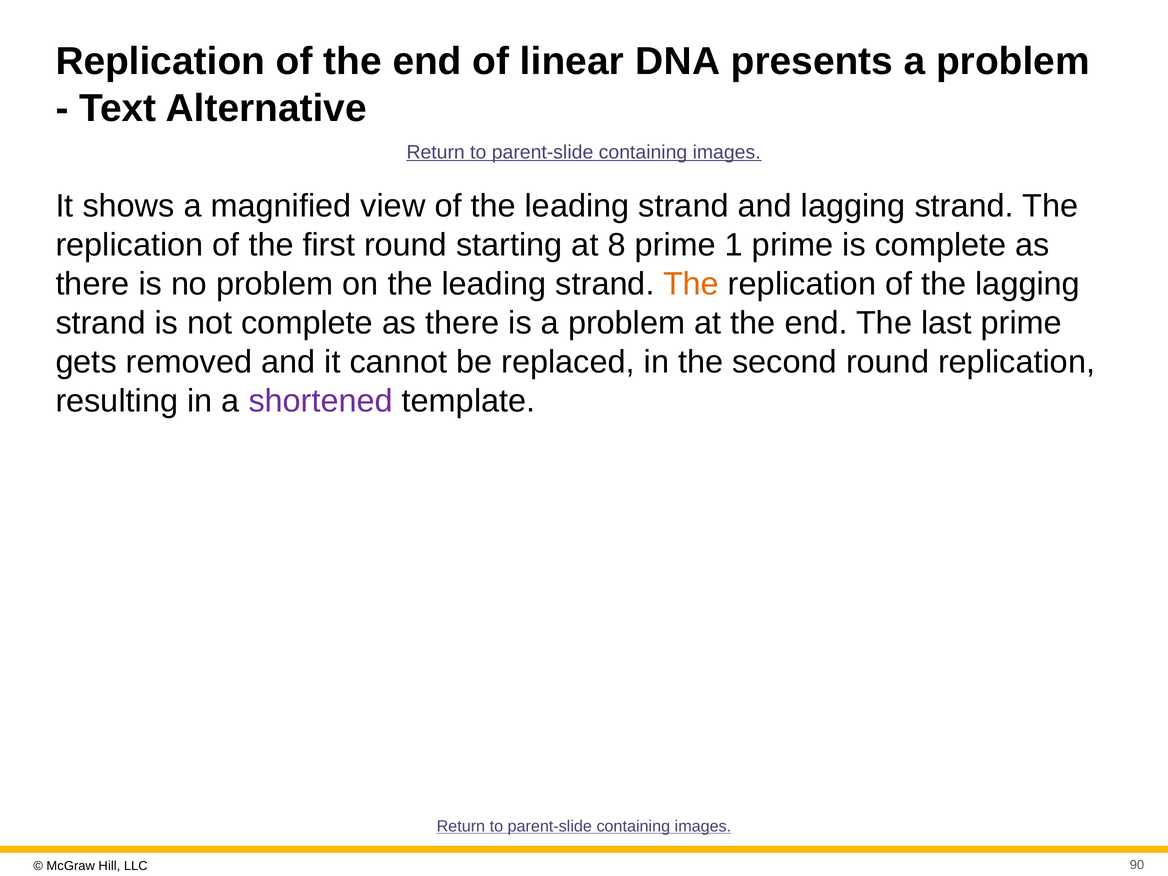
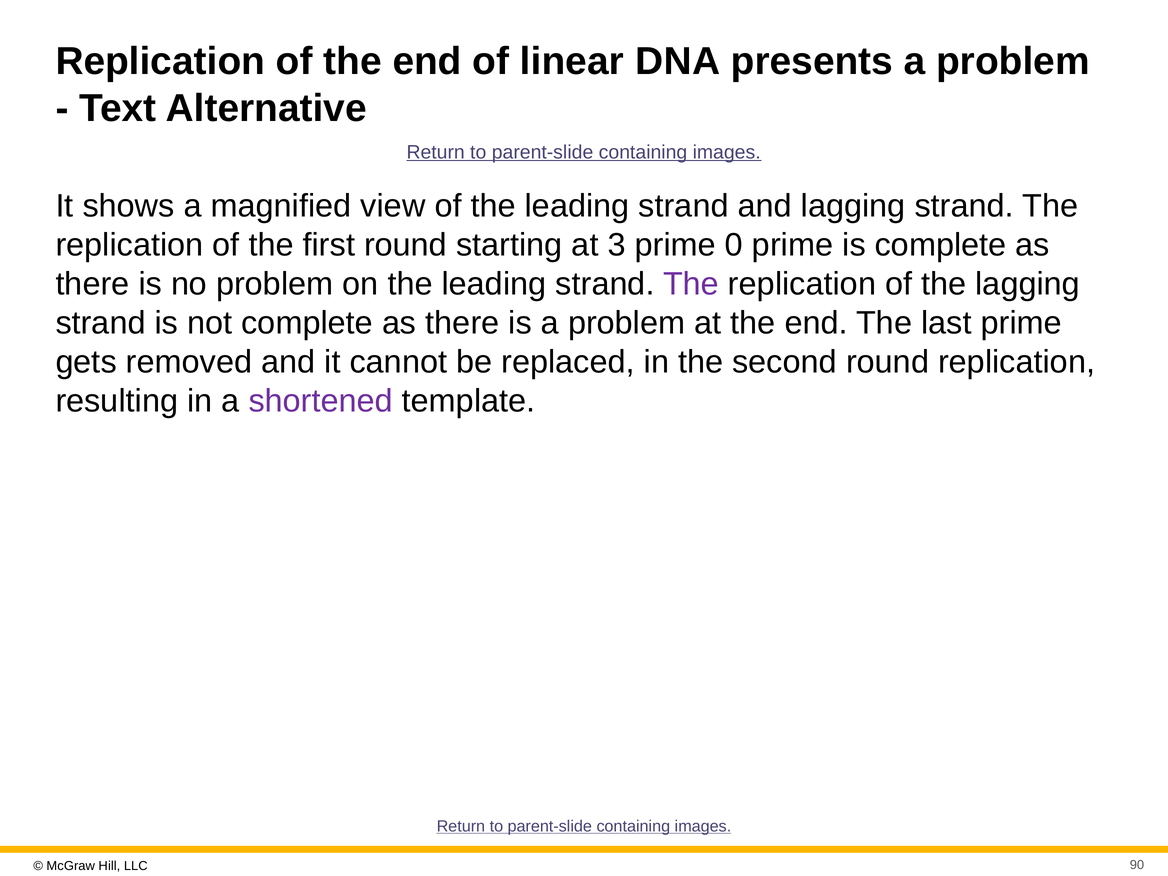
8: 8 -> 3 (617, 245)
1: 1 -> 0 (734, 245)
The colour: orange -> purple (691, 284)
